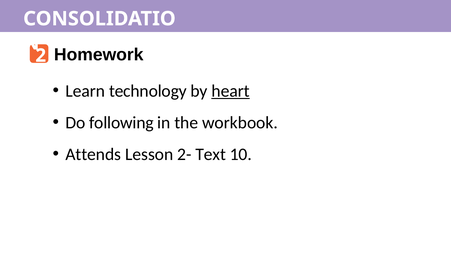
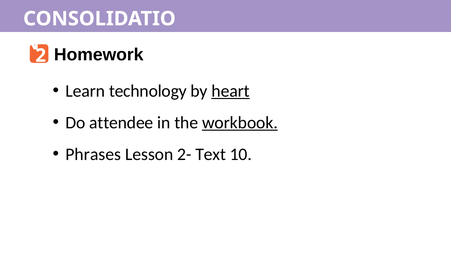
following: following -> attendee (121, 122)
workbook underline: none -> present (240, 122)
Attends: Attends -> Phrases (93, 154)
